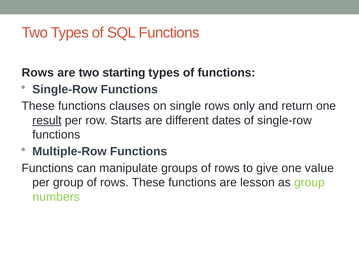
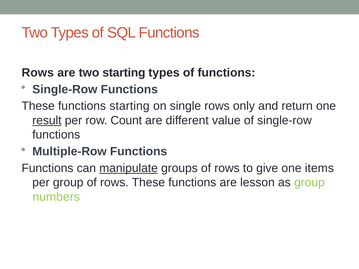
functions clauses: clauses -> starting (130, 106)
Starts: Starts -> Count (126, 120)
dates: dates -> value (226, 120)
manipulate underline: none -> present (129, 168)
value: value -> items (319, 168)
